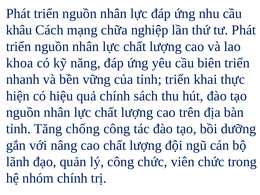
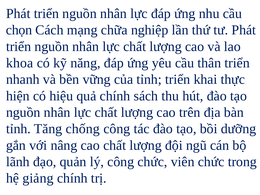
khâu: khâu -> chọn (19, 30)
biên: biên -> thân (209, 63)
nhóm: nhóm -> giảng (38, 178)
